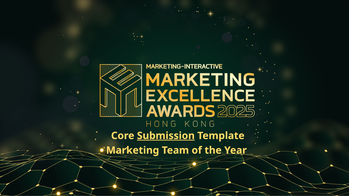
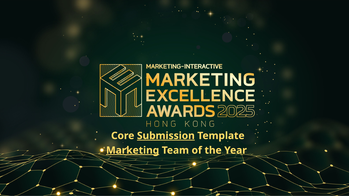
Marketing underline: none -> present (133, 151)
